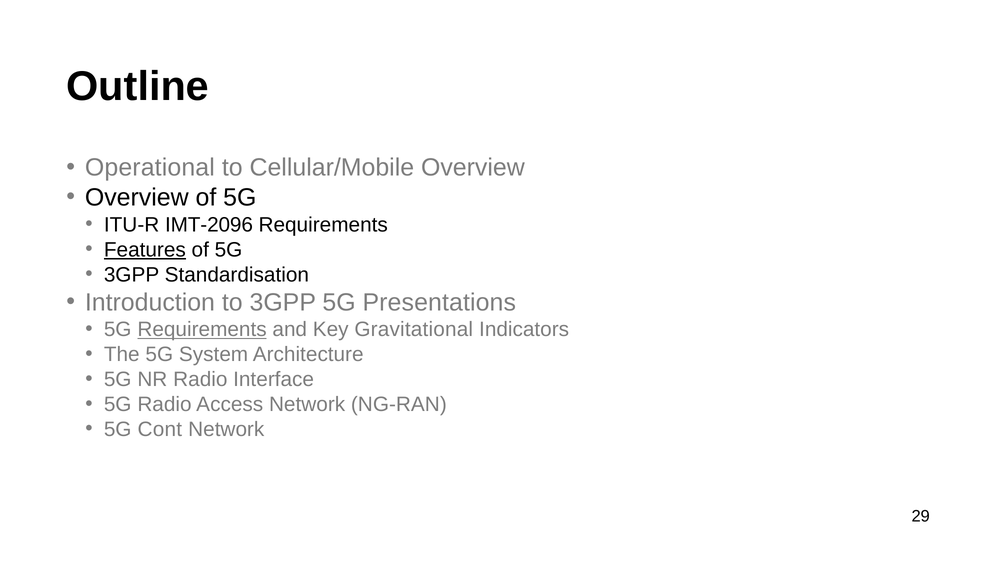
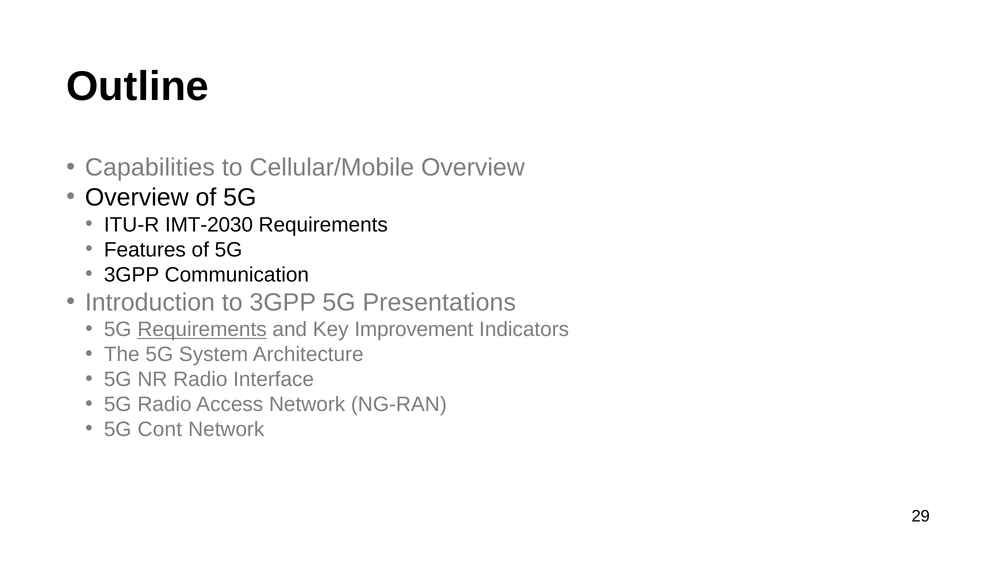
Operational: Operational -> Capabilities (150, 167)
IMT-2096: IMT-2096 -> IMT-2030 (209, 224)
Features underline: present -> none (145, 249)
Standardisation: Standardisation -> Communication (237, 274)
Gravitational: Gravitational -> Improvement (414, 329)
